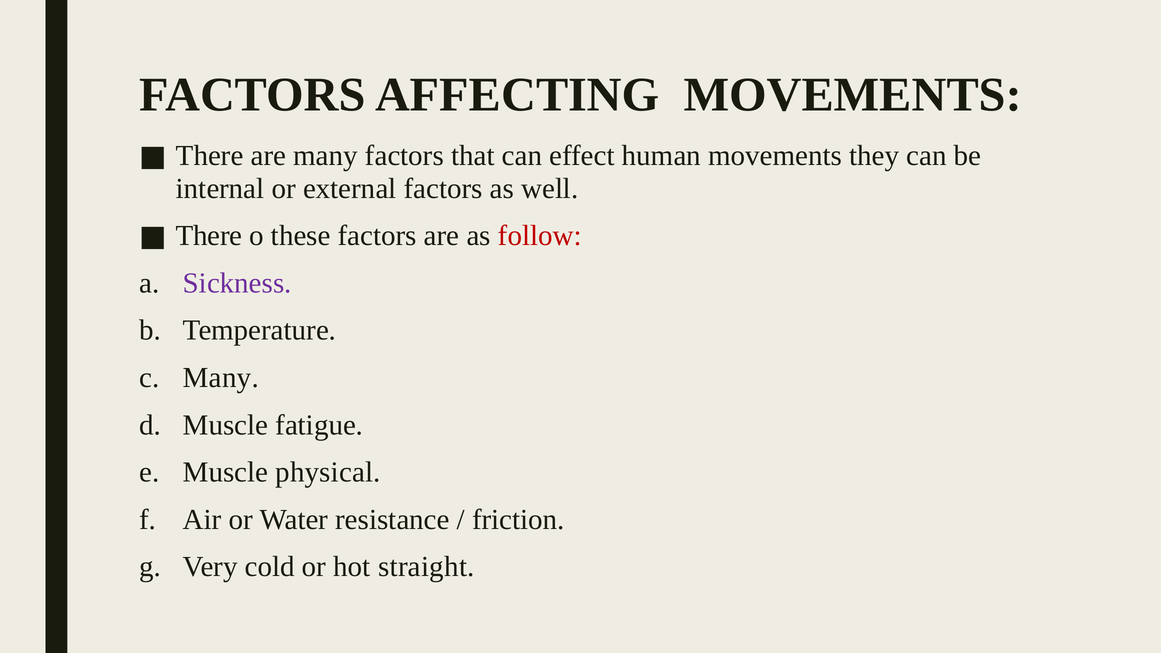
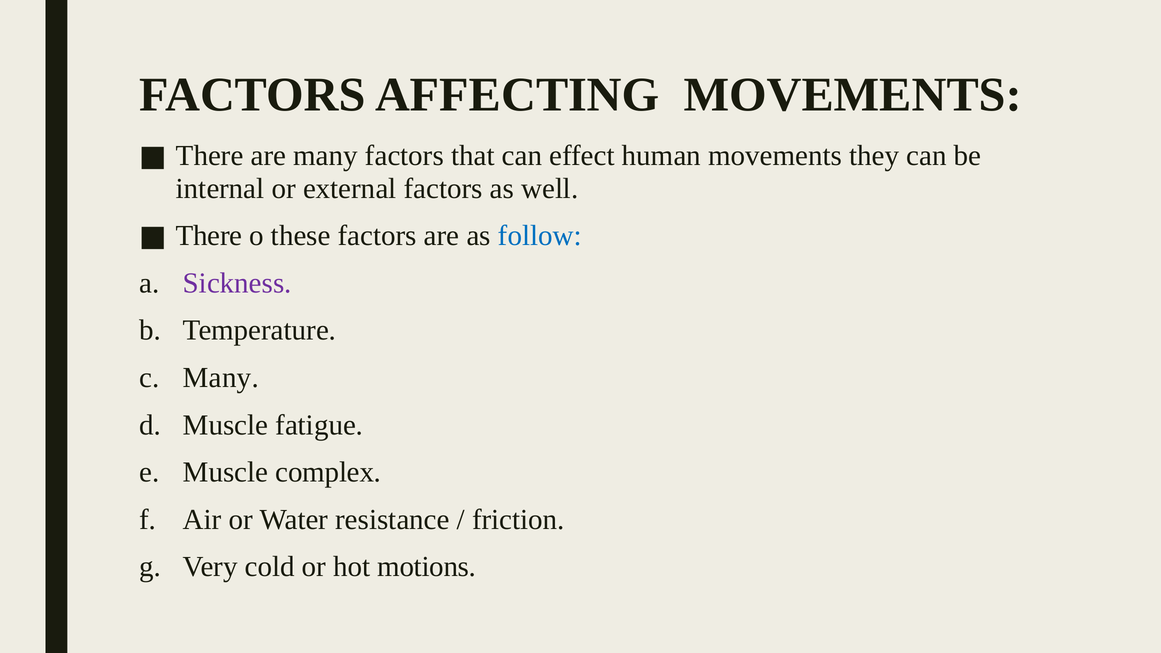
follow colour: red -> blue (540, 236)
physical: physical -> complex (328, 472)
straight: straight -> motions (427, 567)
